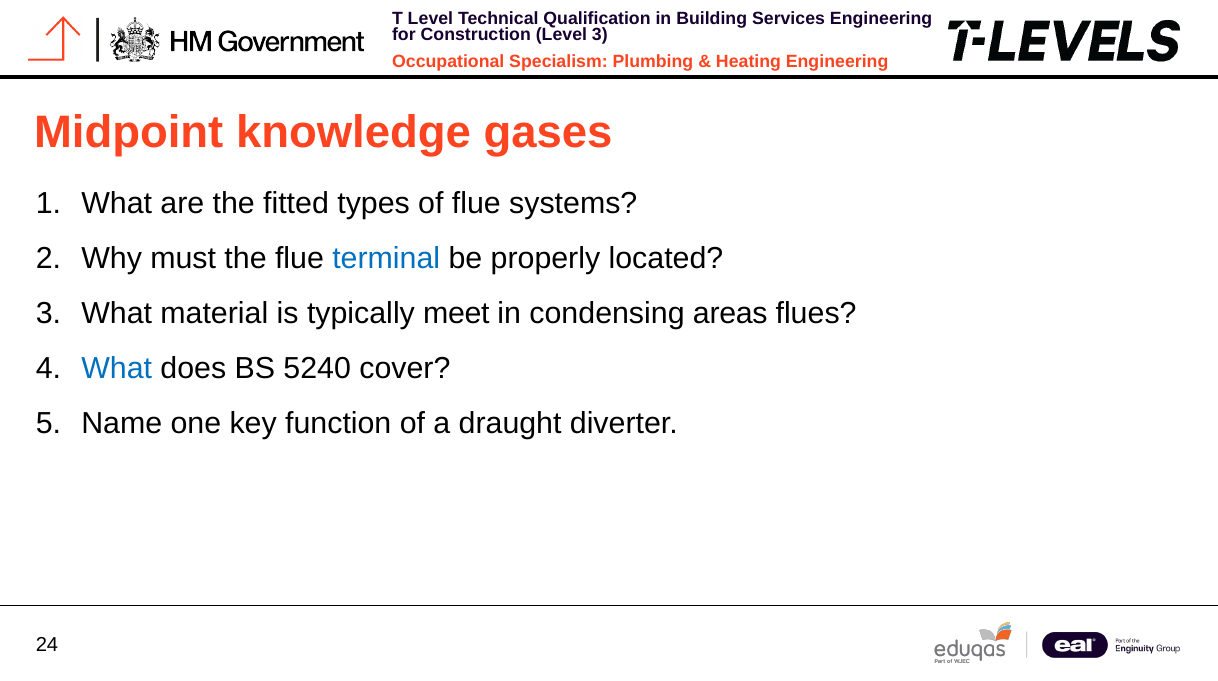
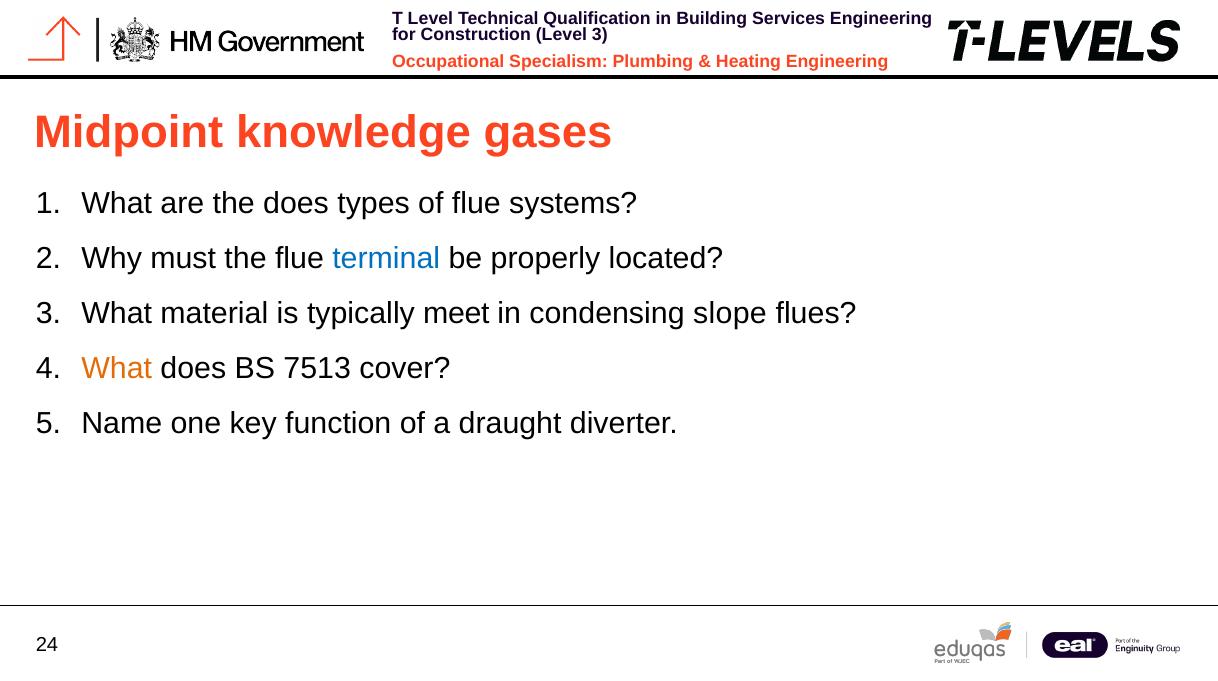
the fitted: fitted -> does (296, 203)
areas: areas -> slope (730, 313)
What colour: blue -> orange (117, 369)
5240: 5240 -> 7513 (317, 369)
